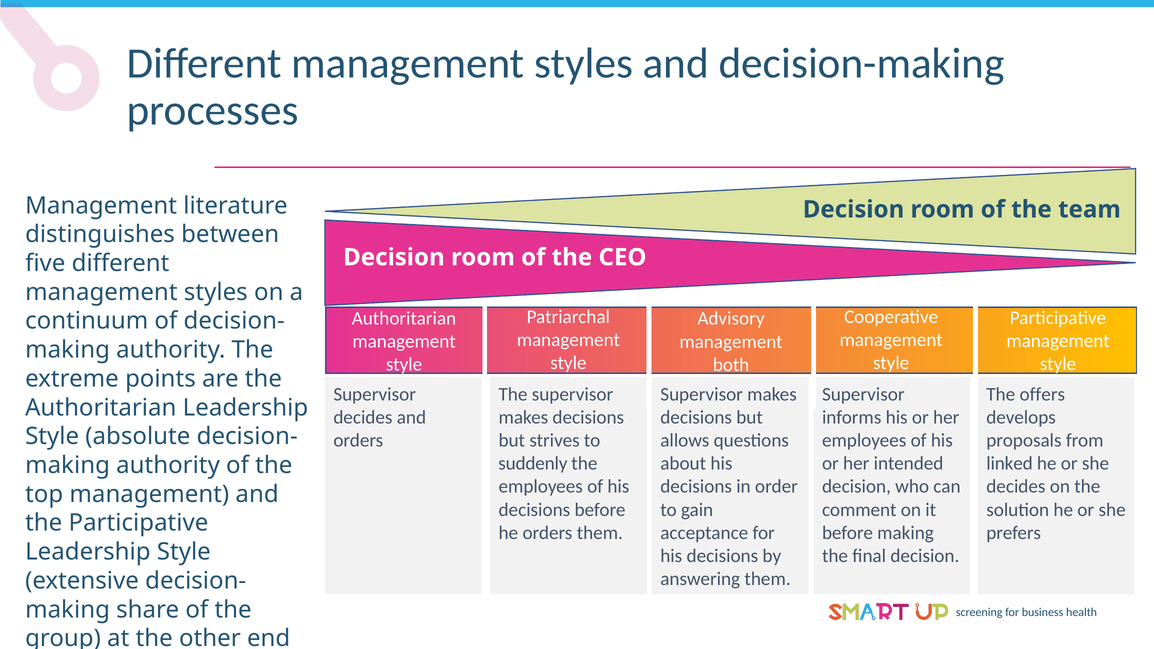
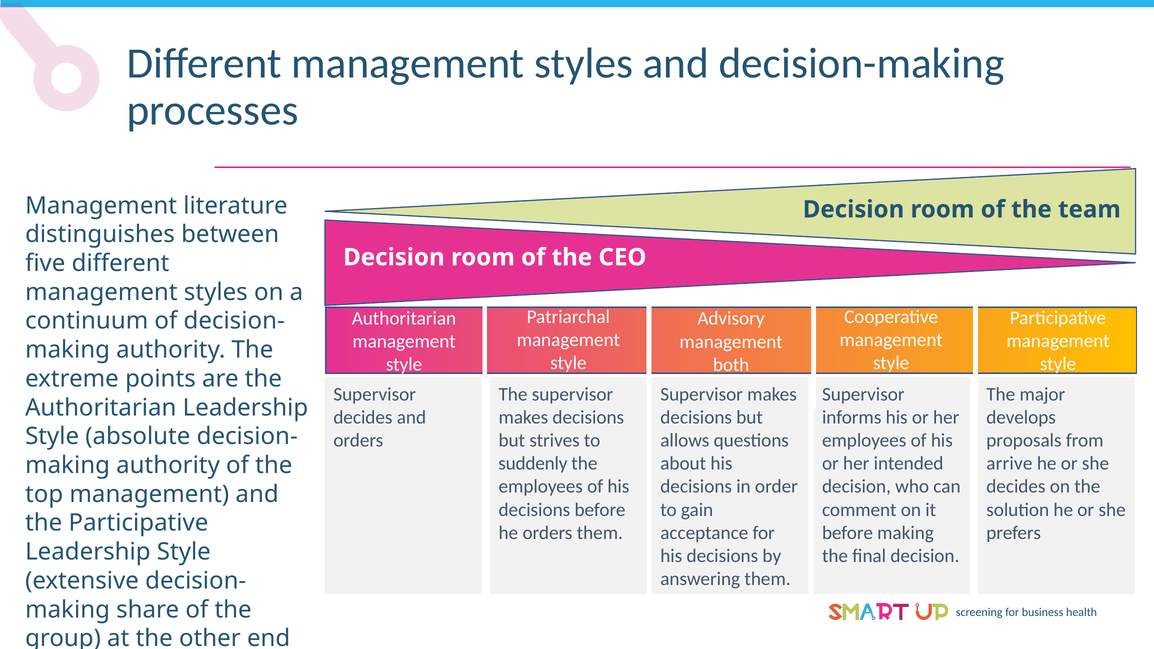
offers: offers -> major (1042, 394)
linked: linked -> arrive (1009, 464)
